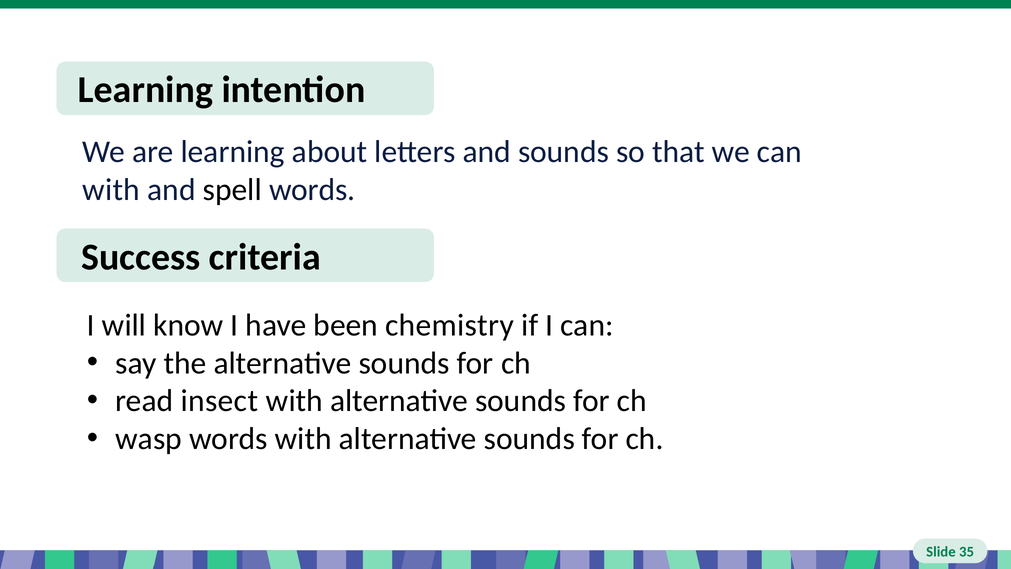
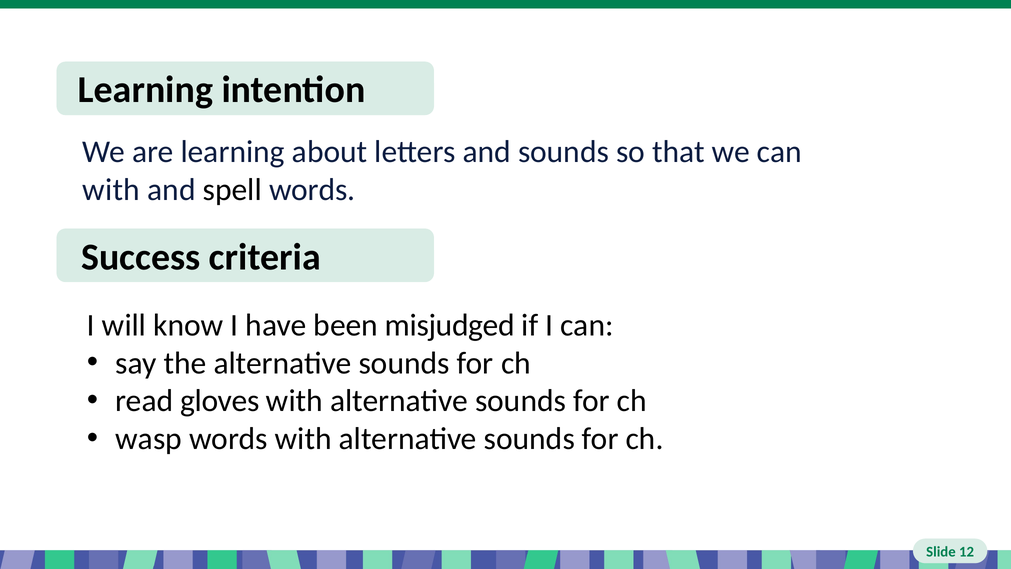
chemistry: chemistry -> misjudged (450, 325)
insect: insect -> gloves (220, 401)
35: 35 -> 12 (967, 551)
